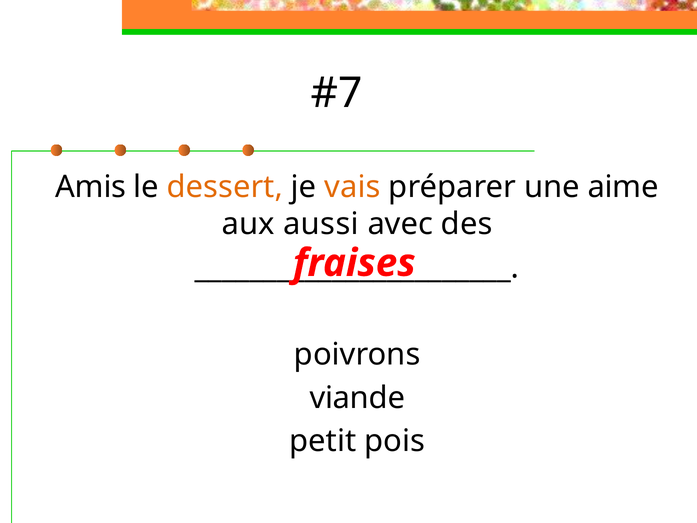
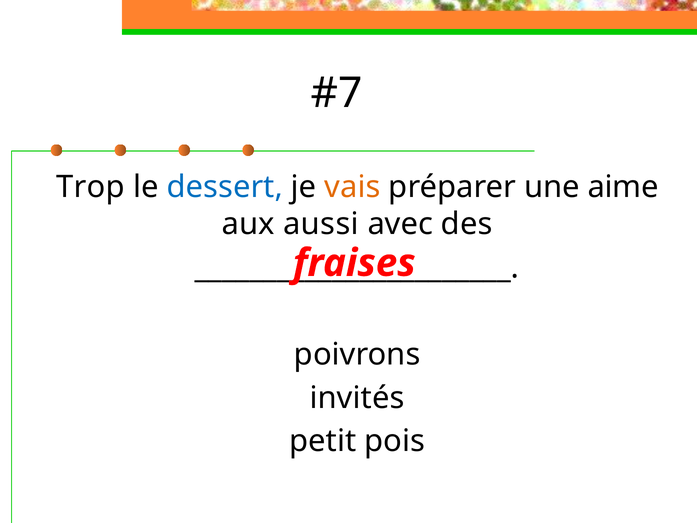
Amis: Amis -> Trop (90, 187)
dessert colour: orange -> blue (225, 187)
viande: viande -> invités (357, 398)
